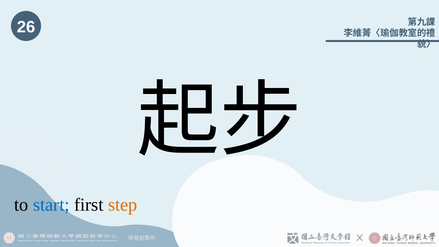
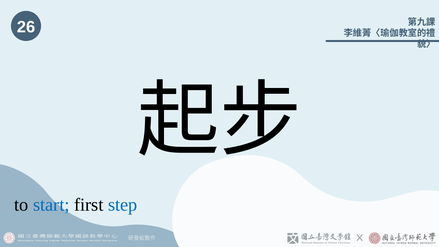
step colour: orange -> blue (123, 205)
